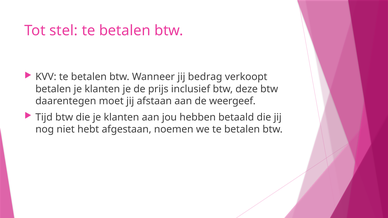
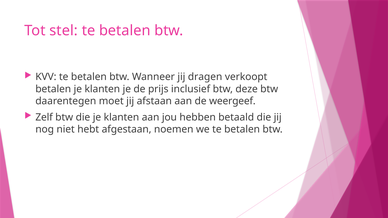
bedrag: bedrag -> dragen (205, 77)
Tijd: Tijd -> Zelf (44, 117)
